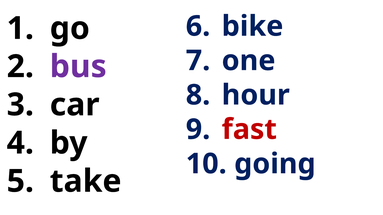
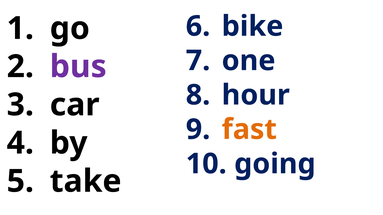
fast colour: red -> orange (249, 130)
